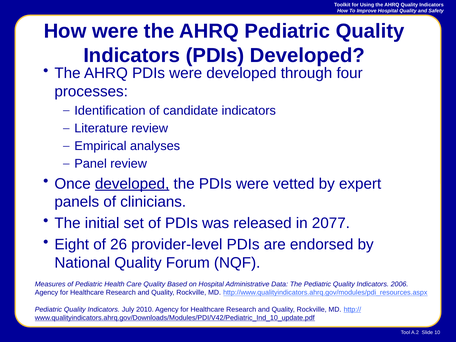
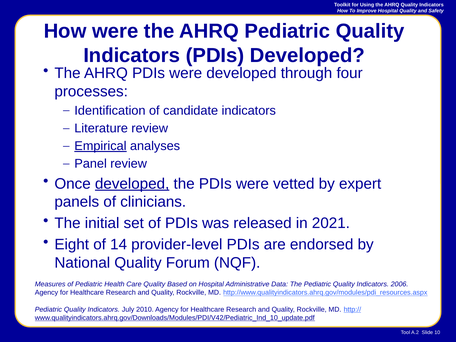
Empirical underline: none -> present (100, 146)
2077: 2077 -> 2021 (331, 223)
26: 26 -> 14 (119, 245)
